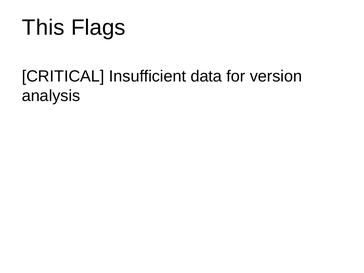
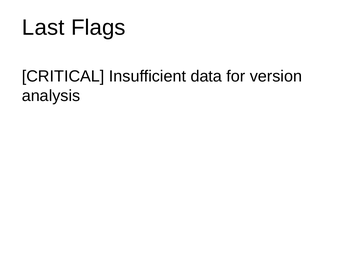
This: This -> Last (43, 28)
